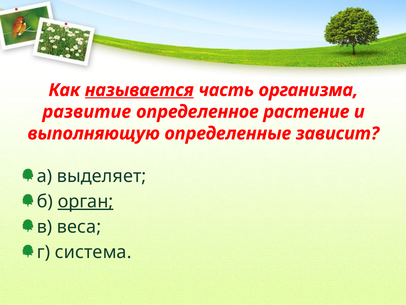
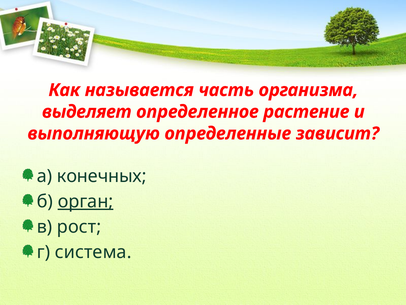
называется underline: present -> none (139, 90)
развитие: развитие -> выделяет (87, 112)
выделяет: выделяет -> конечных (102, 176)
веса: веса -> рост (79, 227)
